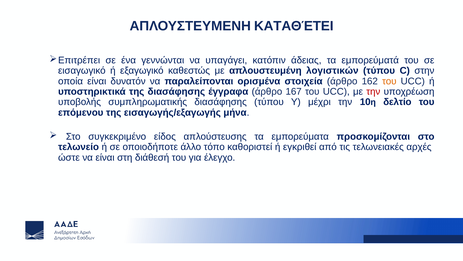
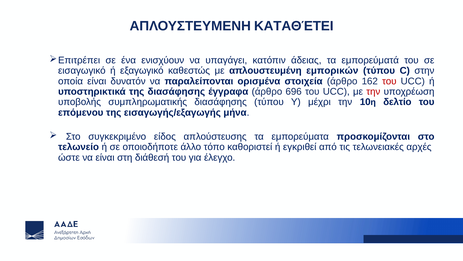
γεννώνται: γεννώνται -> ενισχύουν (163, 60)
λογιστικών: λογιστικών -> εμπορικών (332, 71)
του colour: orange -> red (389, 81)
167: 167 -> 696 (294, 91)
